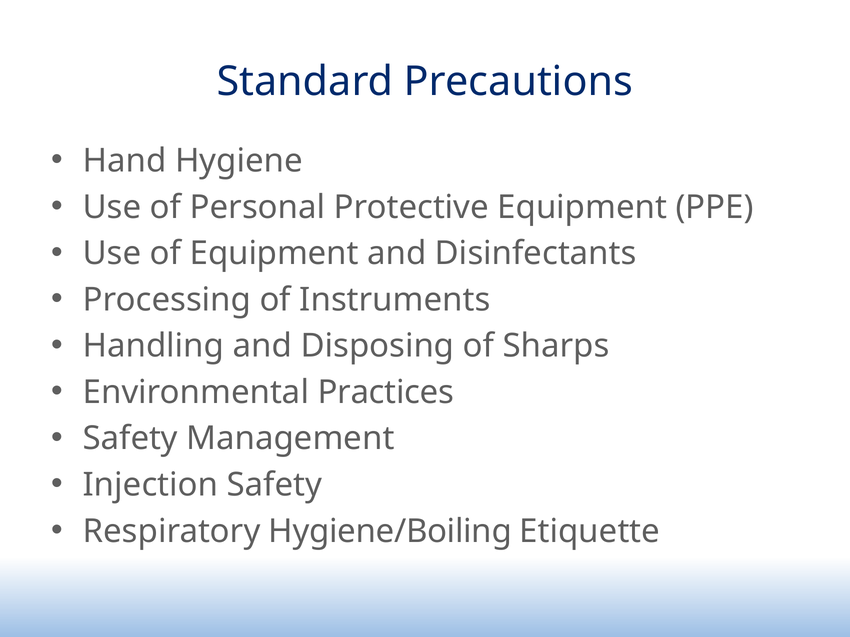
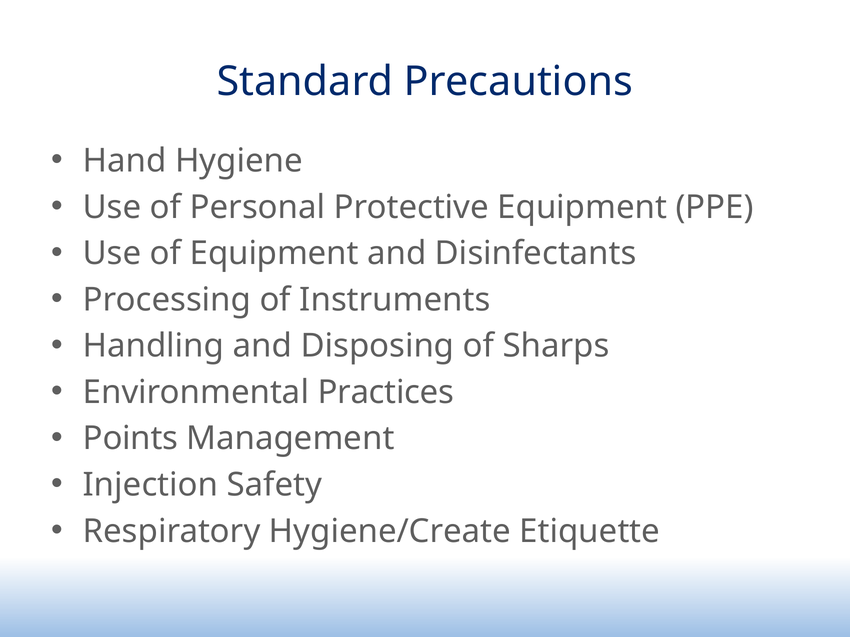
Safety: Safety -> Points (130, 439)
Hygiene/Boiling: Hygiene/Boiling -> Hygiene/Create (390, 532)
